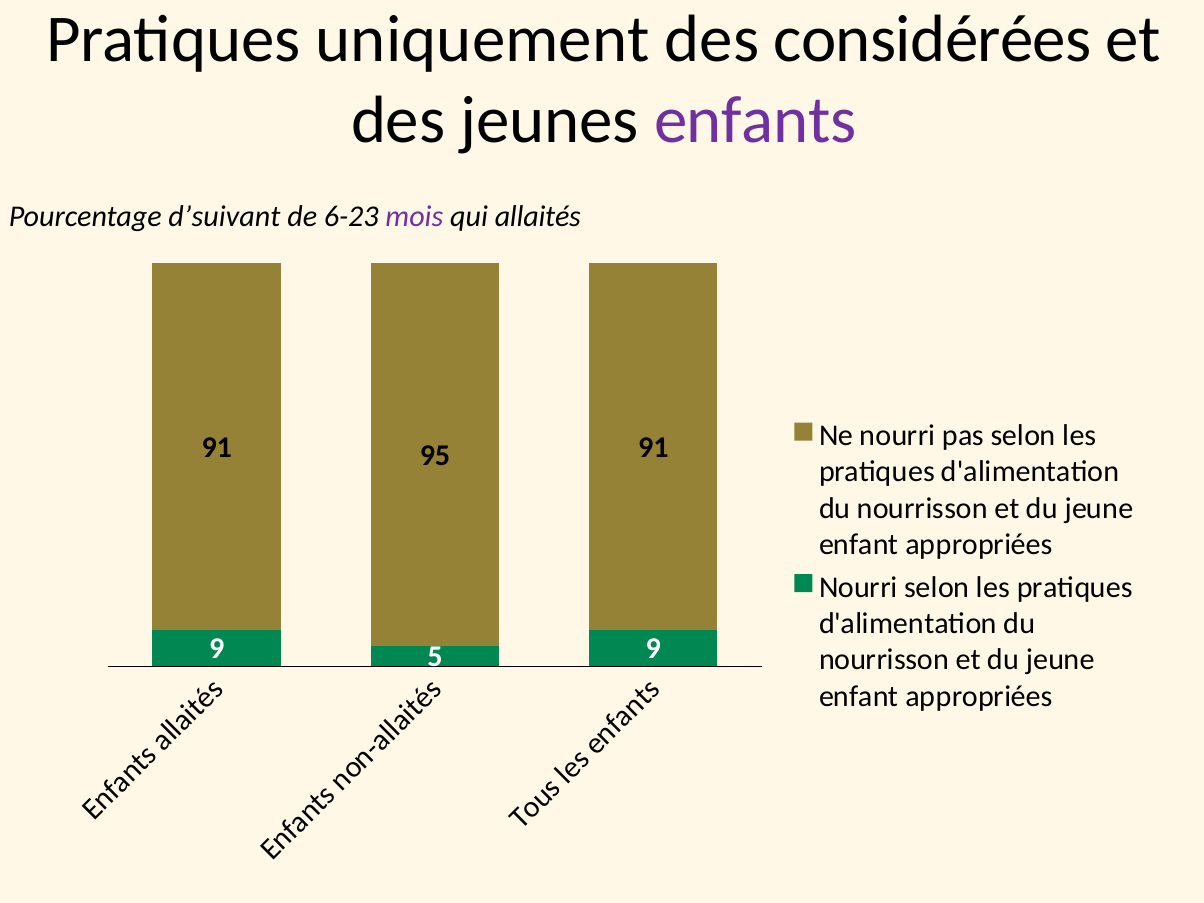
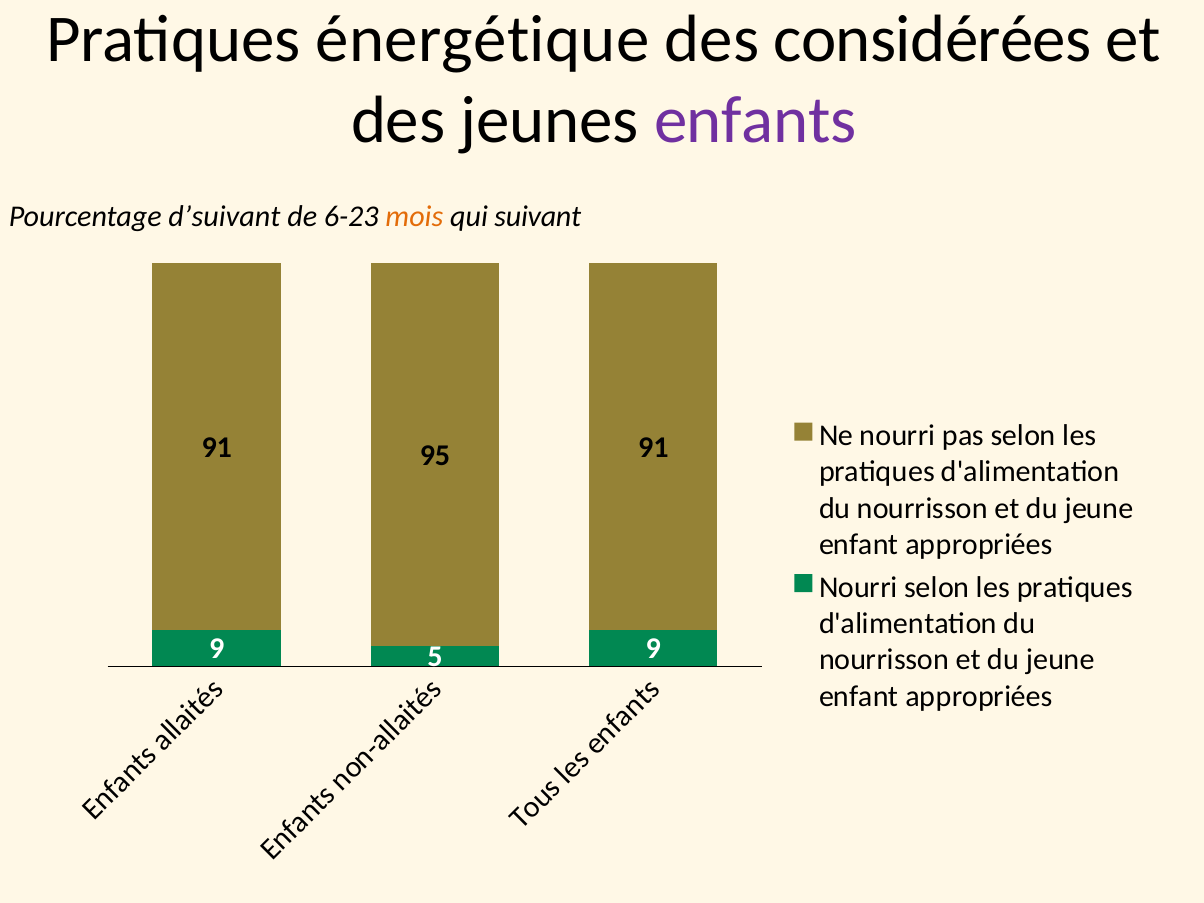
uniquement: uniquement -> énergétique (483, 40)
mois colour: purple -> orange (414, 216)
allaités: allaités -> suivant (538, 216)
